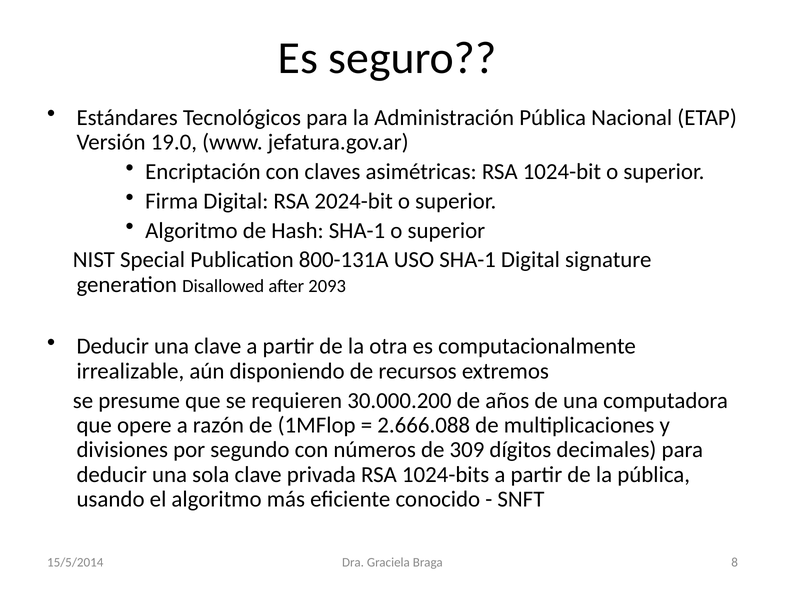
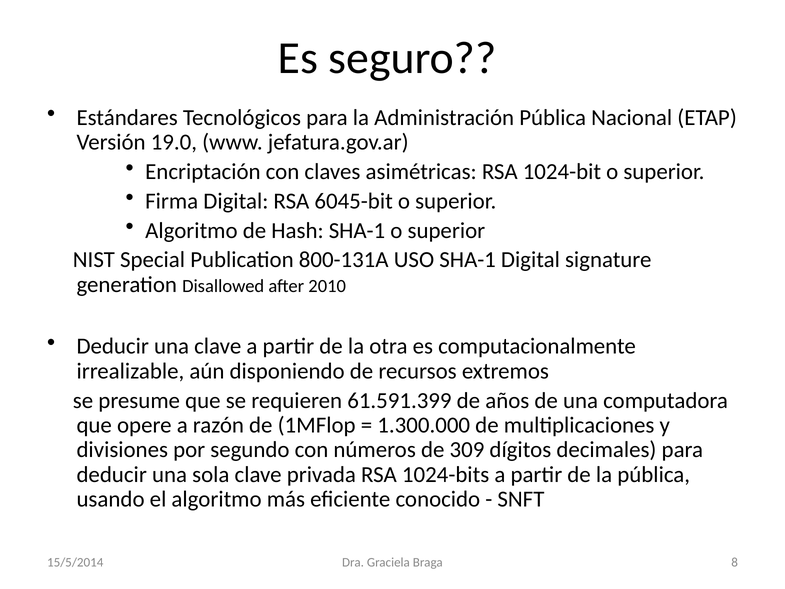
2024-bit: 2024-bit -> 6045-bit (354, 201)
2093: 2093 -> 2010 (327, 286)
30.000.200: 30.000.200 -> 61.591.399 (399, 400)
2.666.088: 2.666.088 -> 1.300.000 (424, 425)
